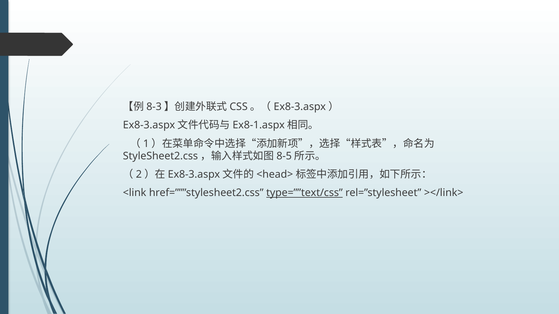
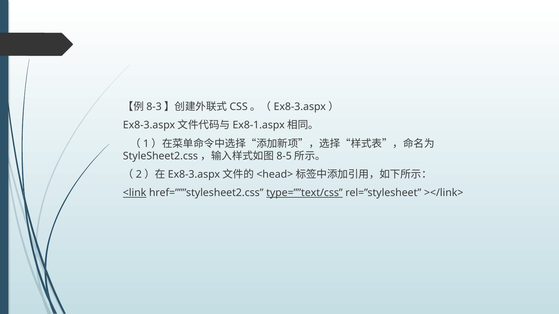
<link underline: none -> present (135, 193)
